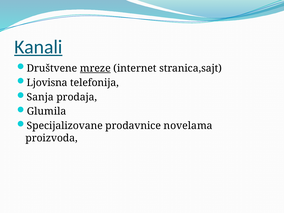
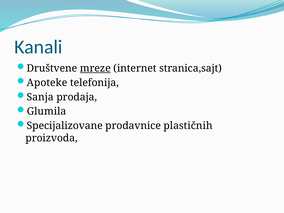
Kanali underline: present -> none (38, 47)
Ljovisna: Ljovisna -> Apoteke (47, 83)
novelama: novelama -> plastičnih (188, 126)
